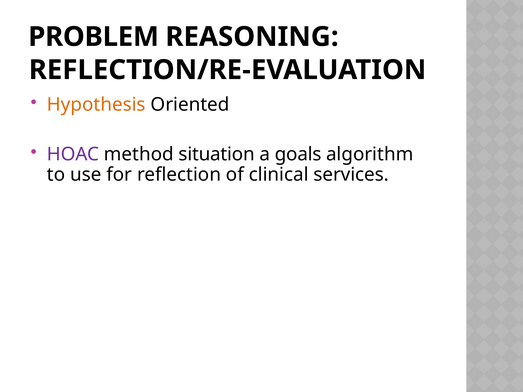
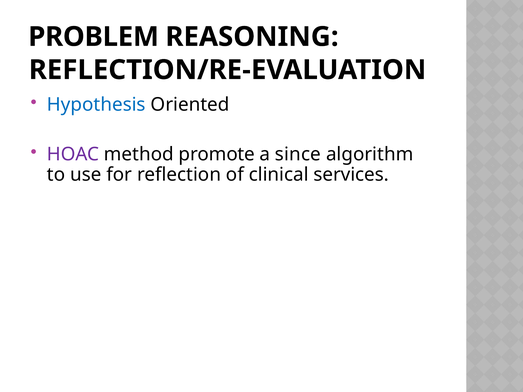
Hypothesis colour: orange -> blue (96, 105)
situation: situation -> promote (217, 154)
goals: goals -> since (298, 154)
